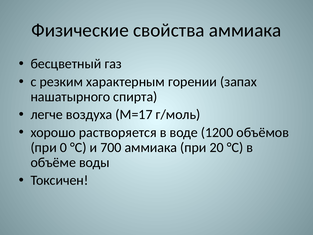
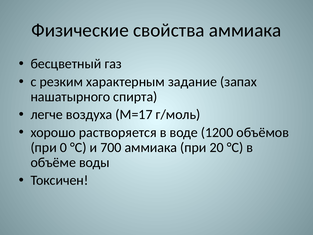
горении: горении -> задание (193, 82)
